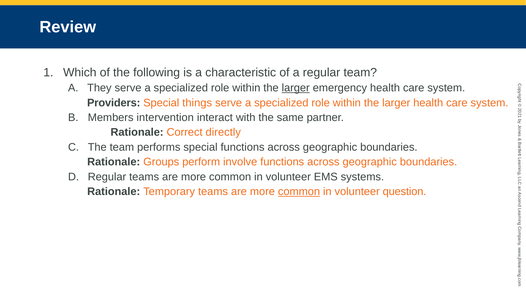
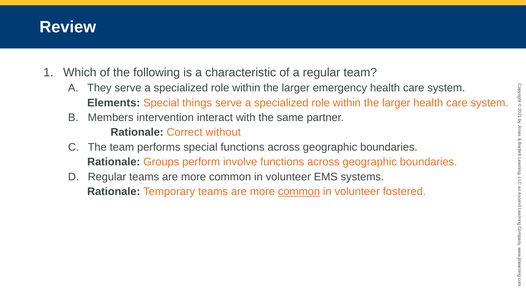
larger underline: present -> none (296, 88)
Providers: Providers -> Elements (114, 103)
directly: directly -> without (223, 132)
question: question -> fostered (404, 192)
